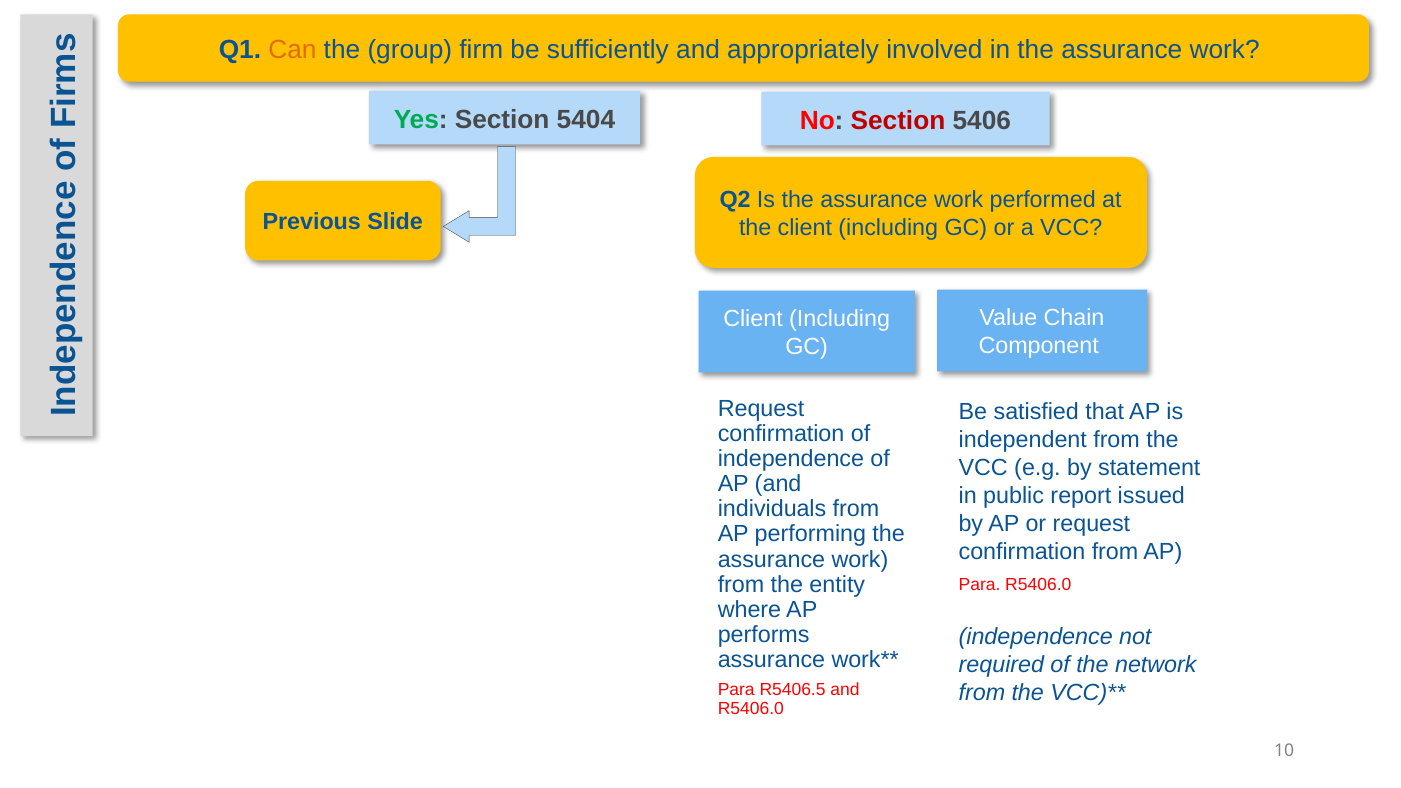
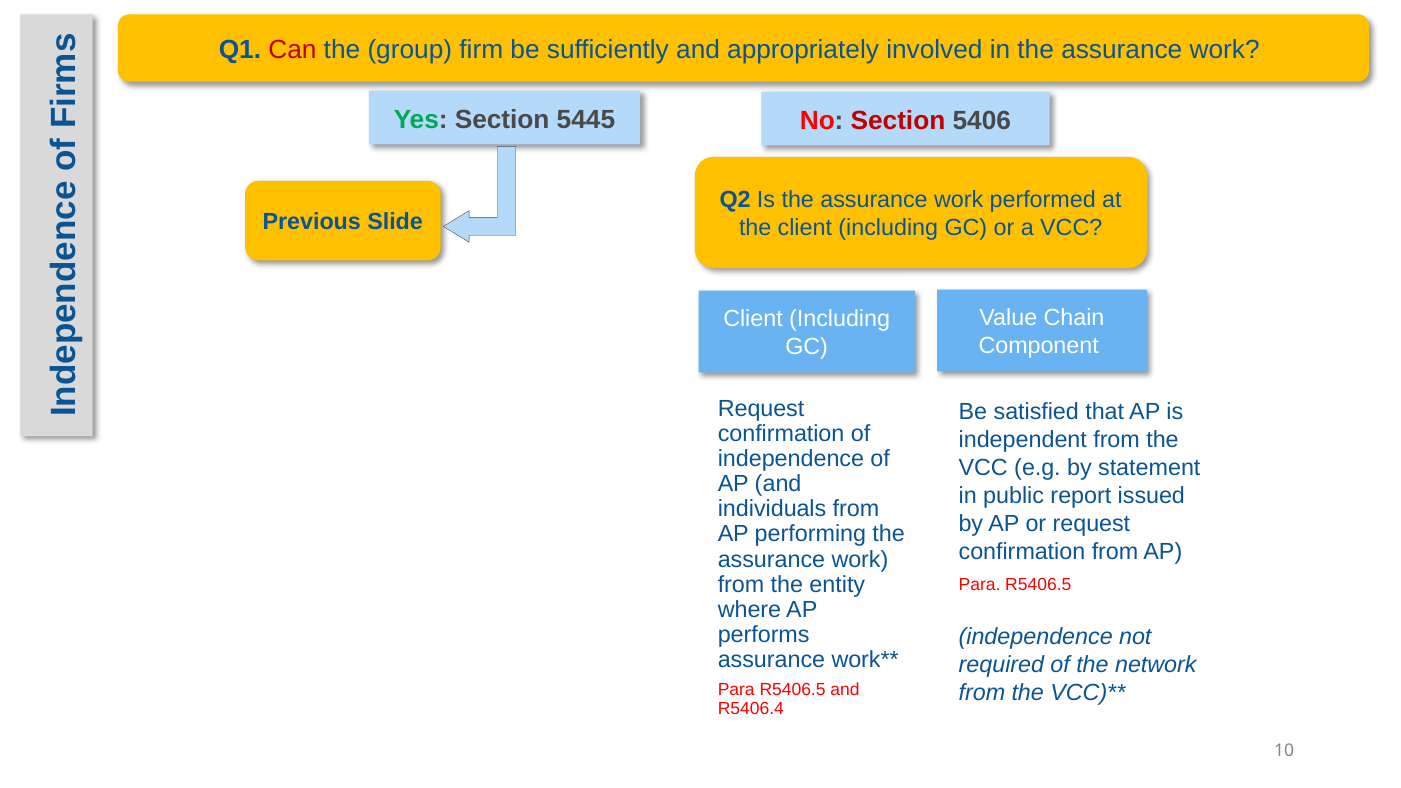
Can colour: orange -> red (292, 50)
5404: 5404 -> 5445 (586, 119)
R5406.0: R5406.0 -> R5406.5 (1038, 584)
R5406.0: R5406.0 -> R5406.4 (751, 708)
